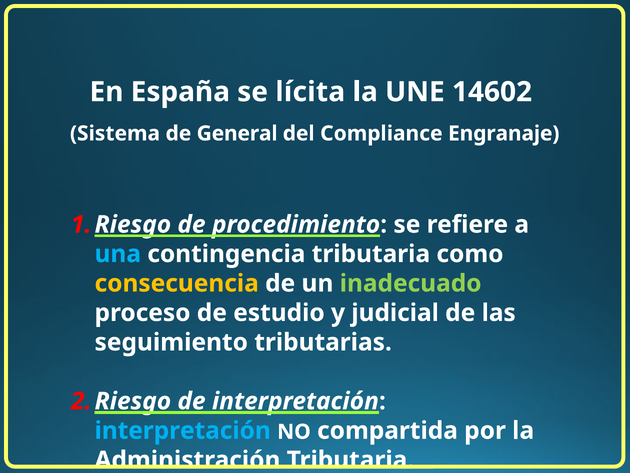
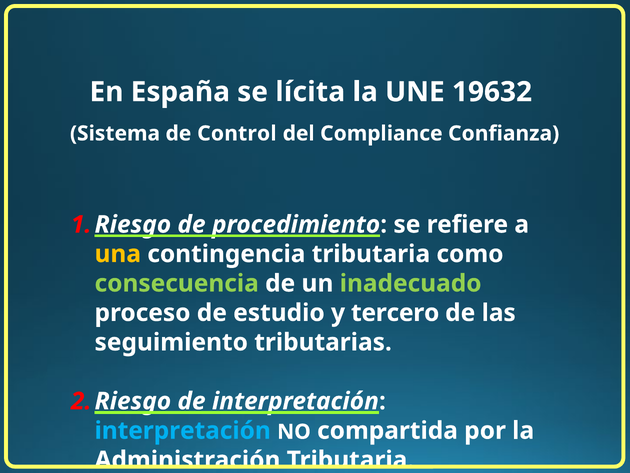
14602: 14602 -> 19632 (492, 92)
General: General -> Control (237, 133)
Engranaje: Engranaje -> Confianza (504, 133)
una colour: light blue -> yellow (118, 254)
consecuencia colour: yellow -> light green (177, 283)
judicial: judicial -> tercero (395, 313)
